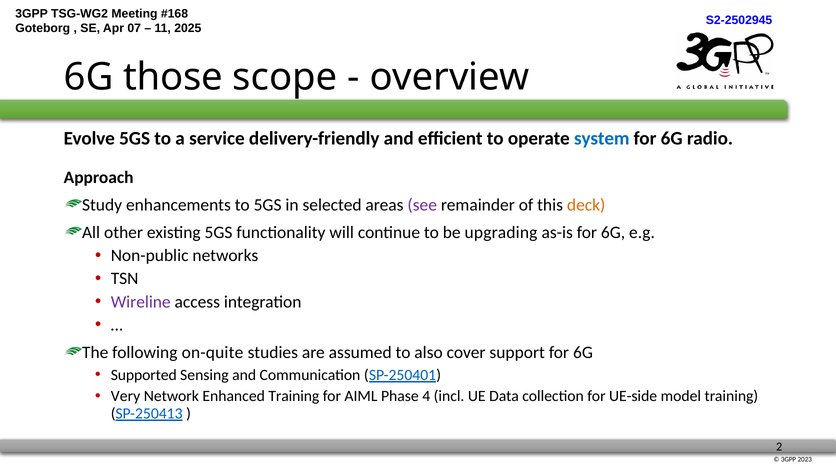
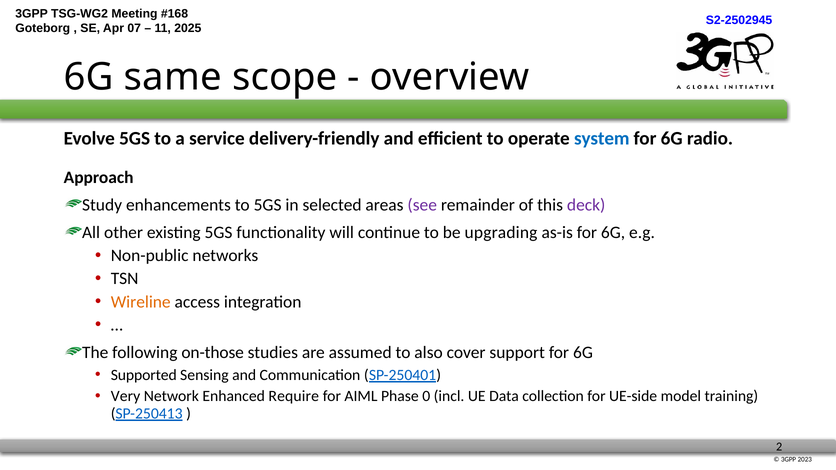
those: those -> same (173, 77)
deck colour: orange -> purple (586, 205)
Wireline colour: purple -> orange (141, 302)
on-quite: on-quite -> on-those (213, 353)
Enhanced Training: Training -> Require (294, 396)
4: 4 -> 0 (426, 396)
